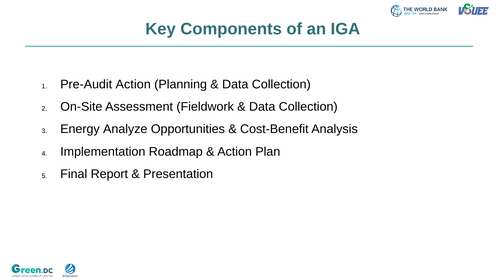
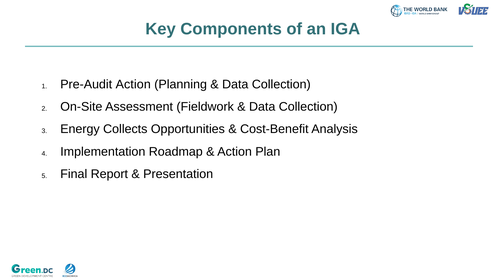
Analyze: Analyze -> Collects (125, 129)
